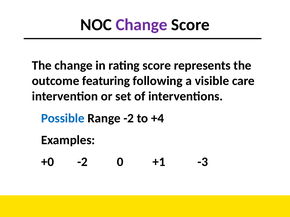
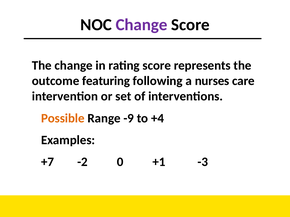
visible: visible -> nurses (212, 81)
Possible colour: blue -> orange (63, 118)
Range -2: -2 -> -9 (129, 118)
+0: +0 -> +7 (47, 162)
